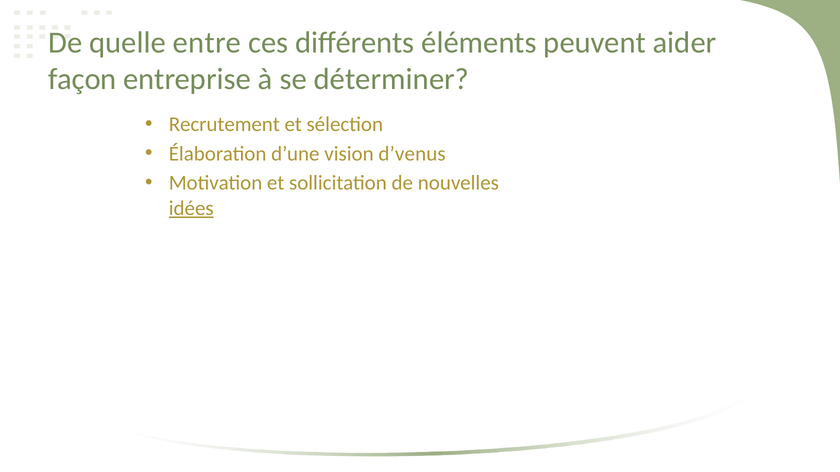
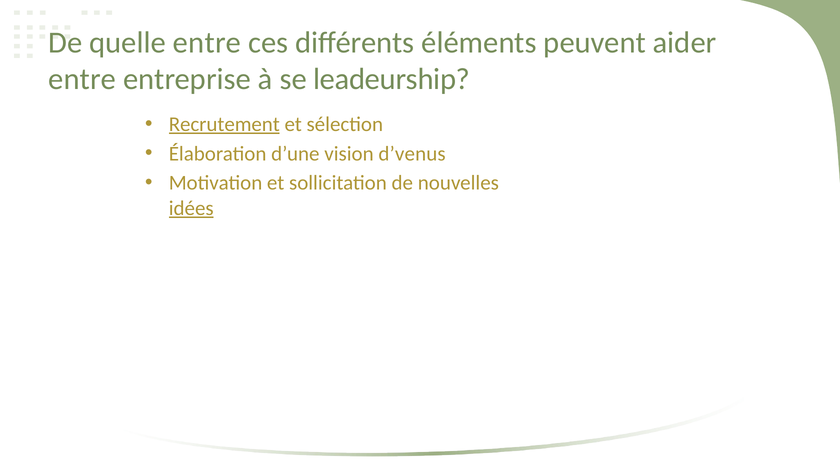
façon: façon -> entre (82, 79)
déterminer: déterminer -> leadeurship (392, 79)
Recrutement underline: none -> present (224, 124)
